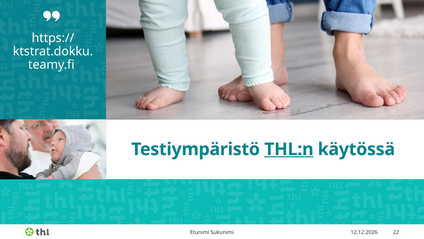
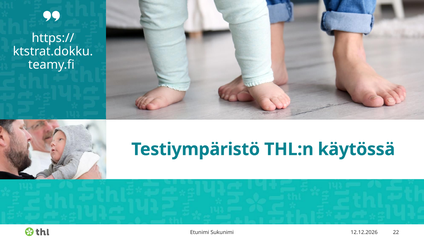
THL:n underline: present -> none (289, 149)
